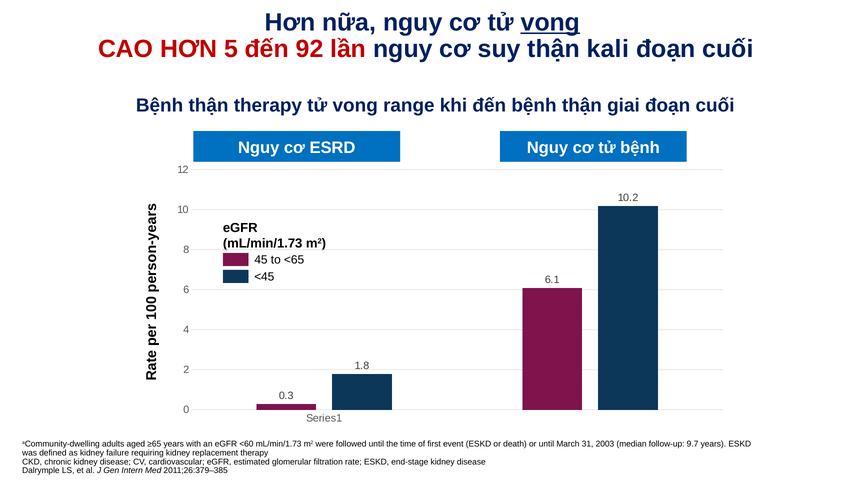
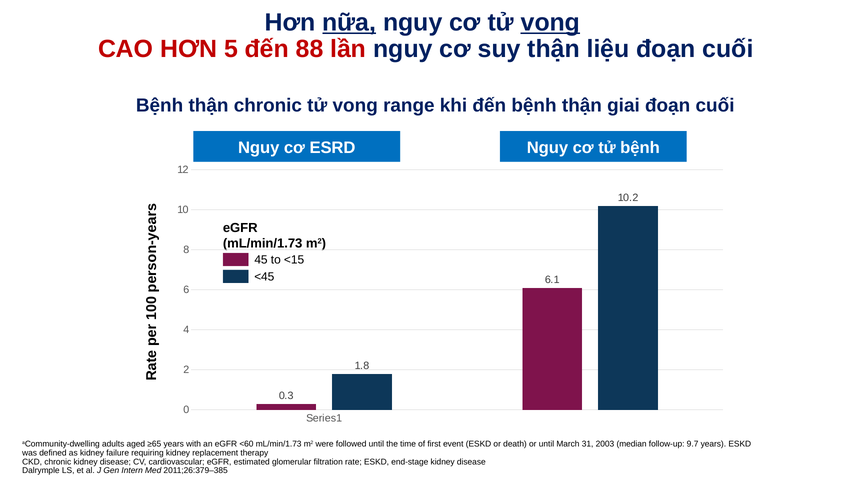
nữa underline: none -> present (349, 22)
92: 92 -> 88 (310, 49)
kali: kali -> liệu (608, 49)
thận therapy: therapy -> chronic (268, 105)
<65: <65 -> <15 (294, 260)
